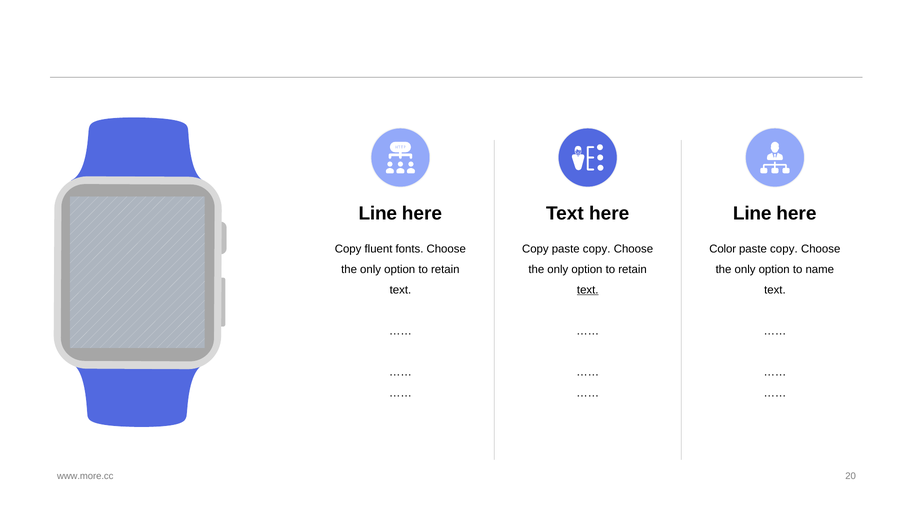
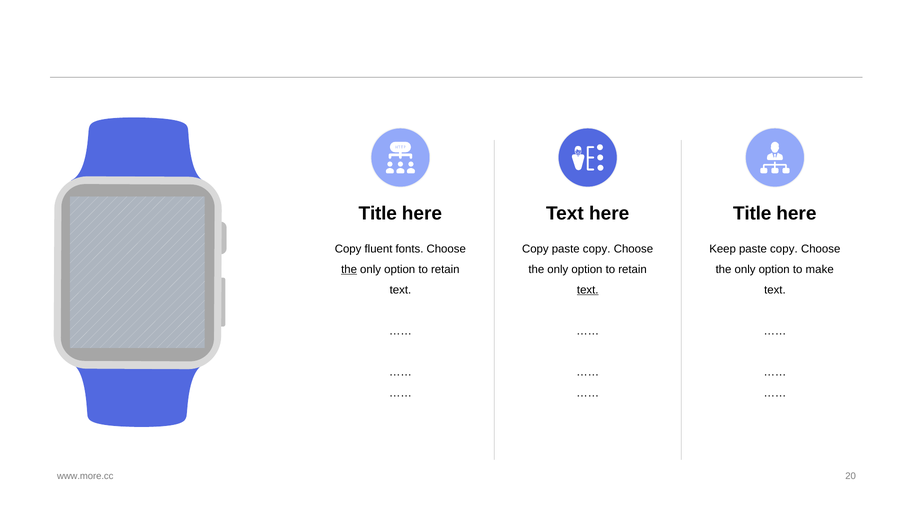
Line: Line -> Title (378, 213)
Line: Line -> Title (752, 213)
Color: Color -> Keep (723, 249)
the underline: none -> present (349, 269)
name: name -> make (820, 269)
